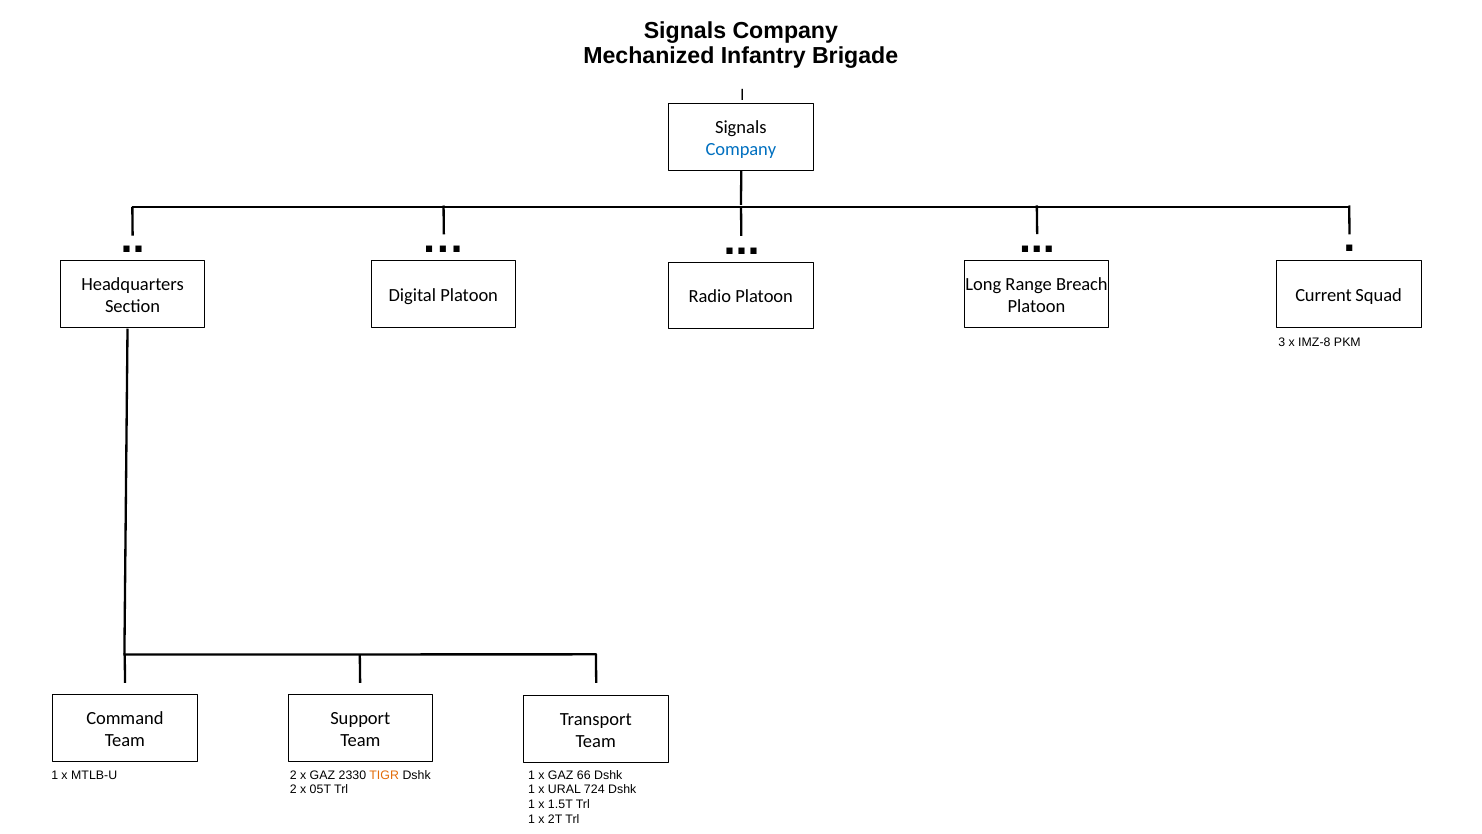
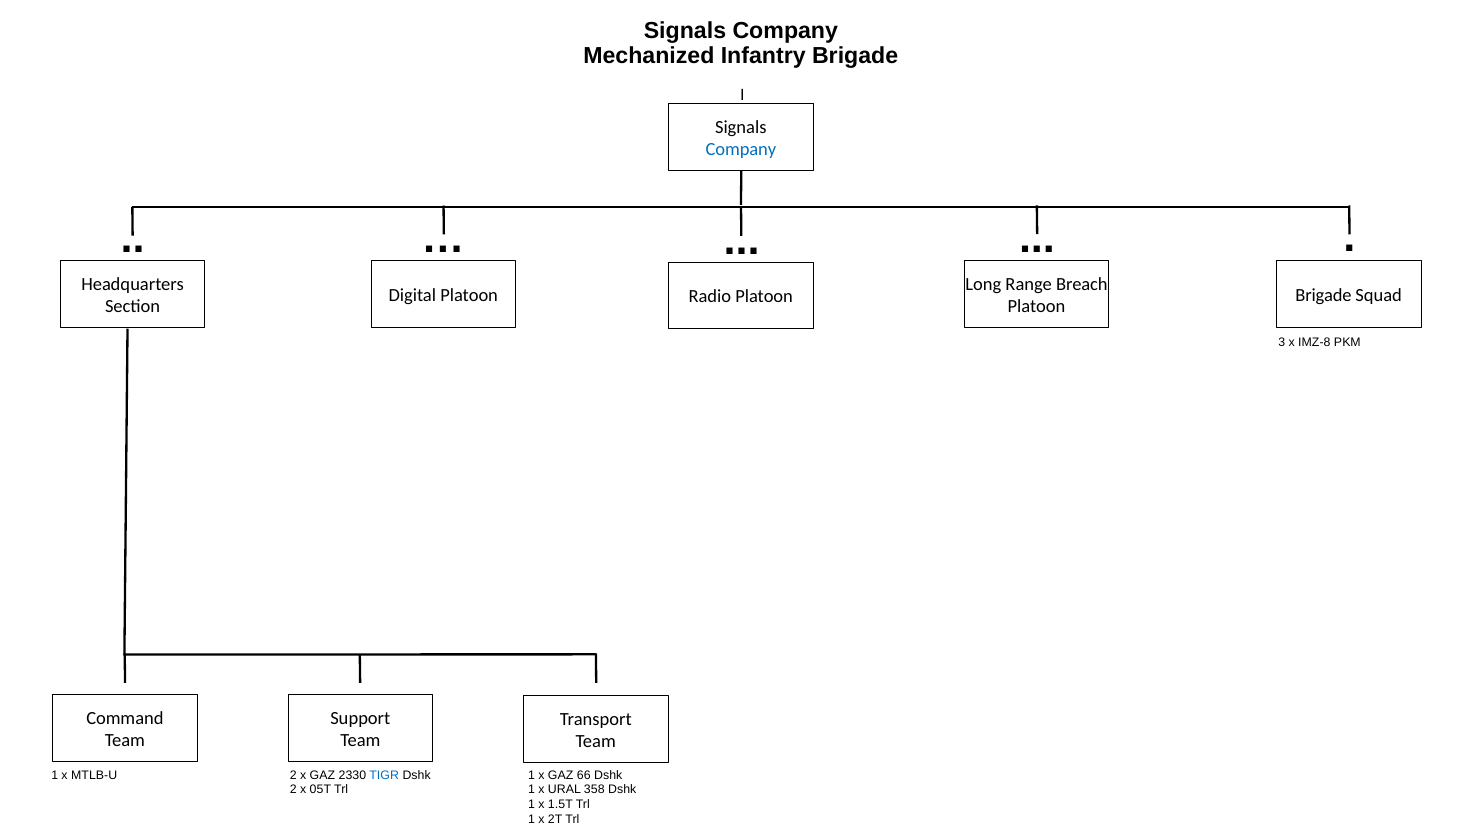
Current: Current -> Brigade (1324, 295)
TIGR colour: orange -> blue (384, 775)
724: 724 -> 358 (594, 790)
